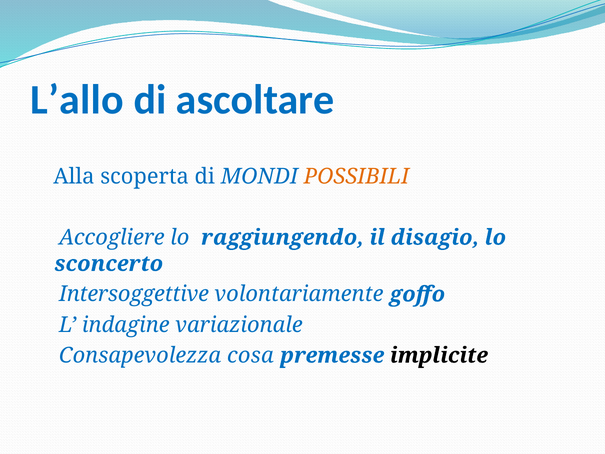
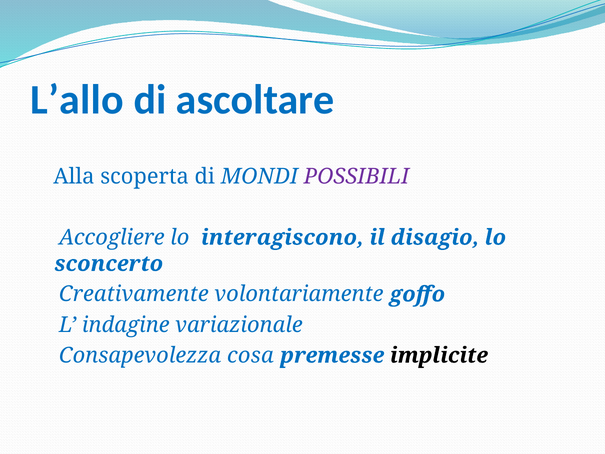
POSSIBILI colour: orange -> purple (356, 176)
raggiungendo: raggiungendo -> interagiscono (282, 237)
Intersoggettive: Intersoggettive -> Creativamente (134, 294)
